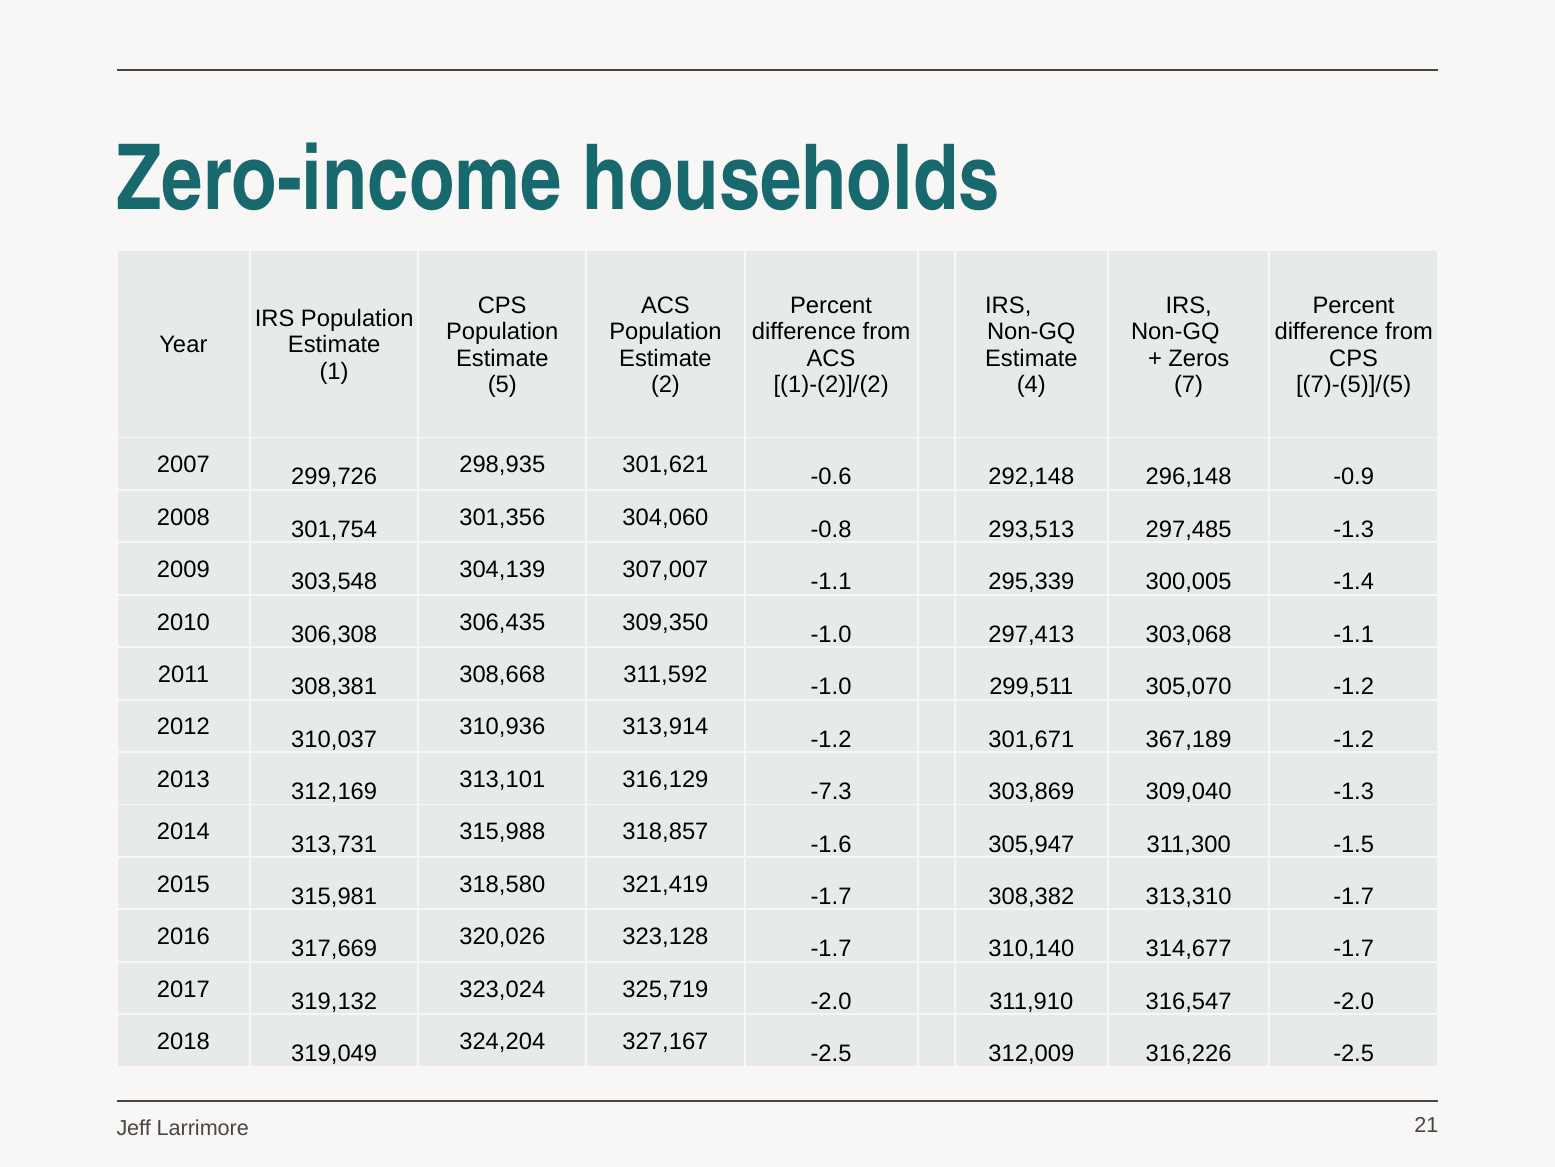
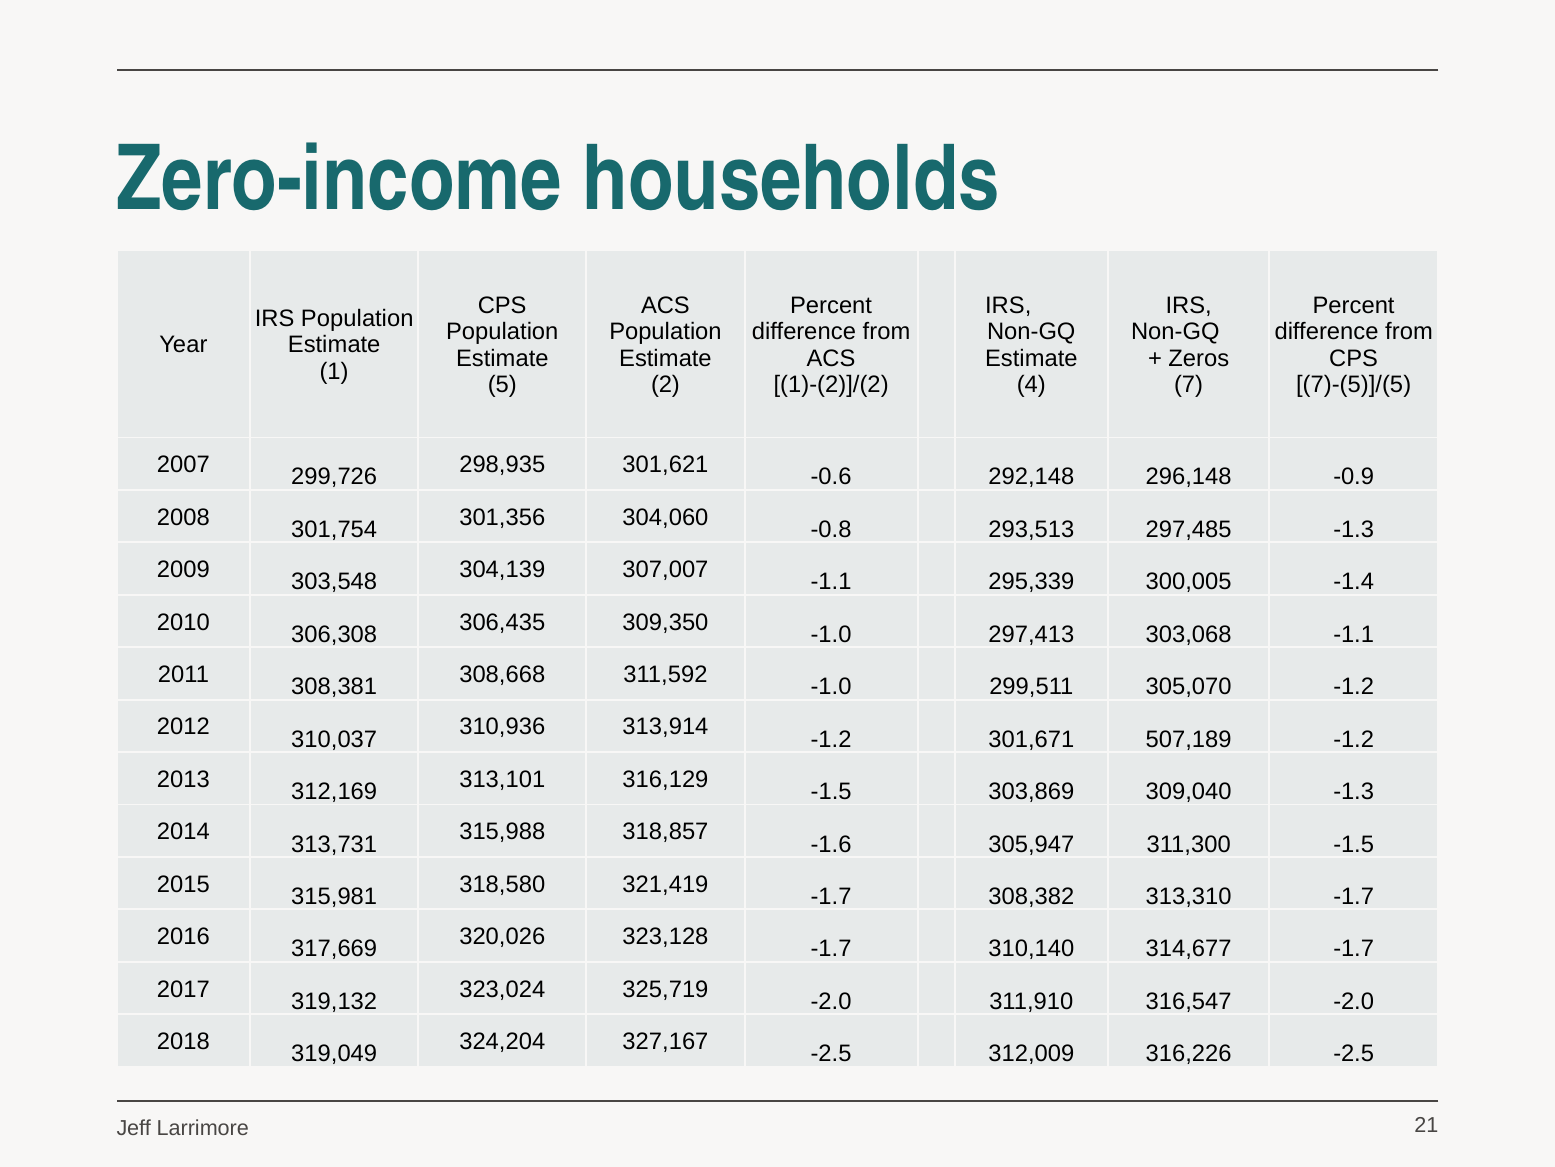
367,189: 367,189 -> 507,189 (1189, 739)
-7.3: -7.3 -> -1.5 (831, 791)
